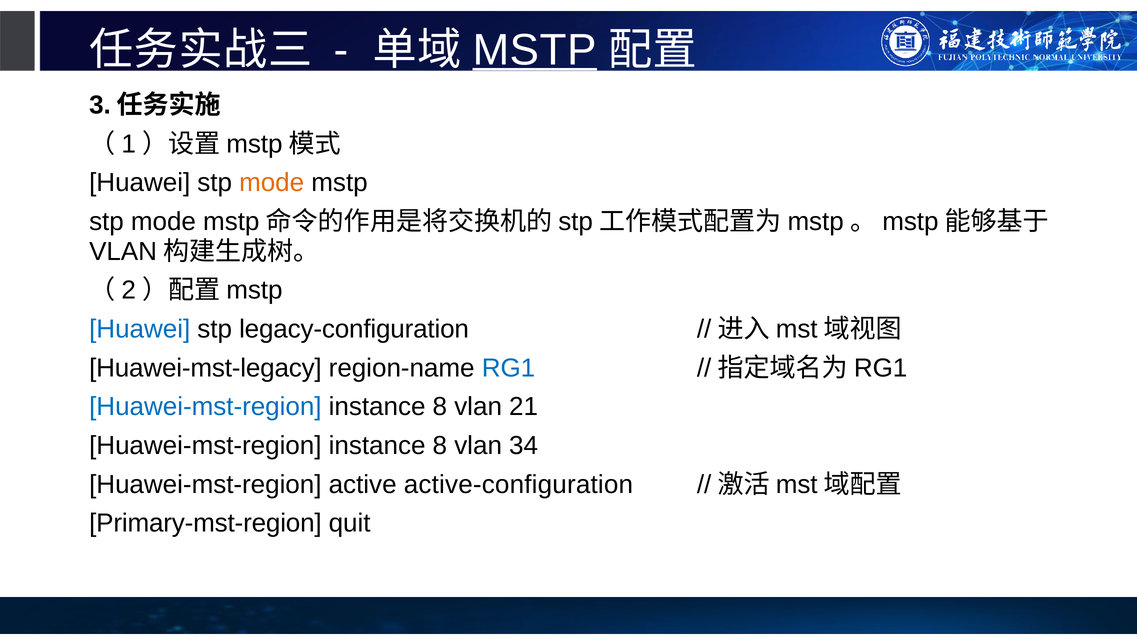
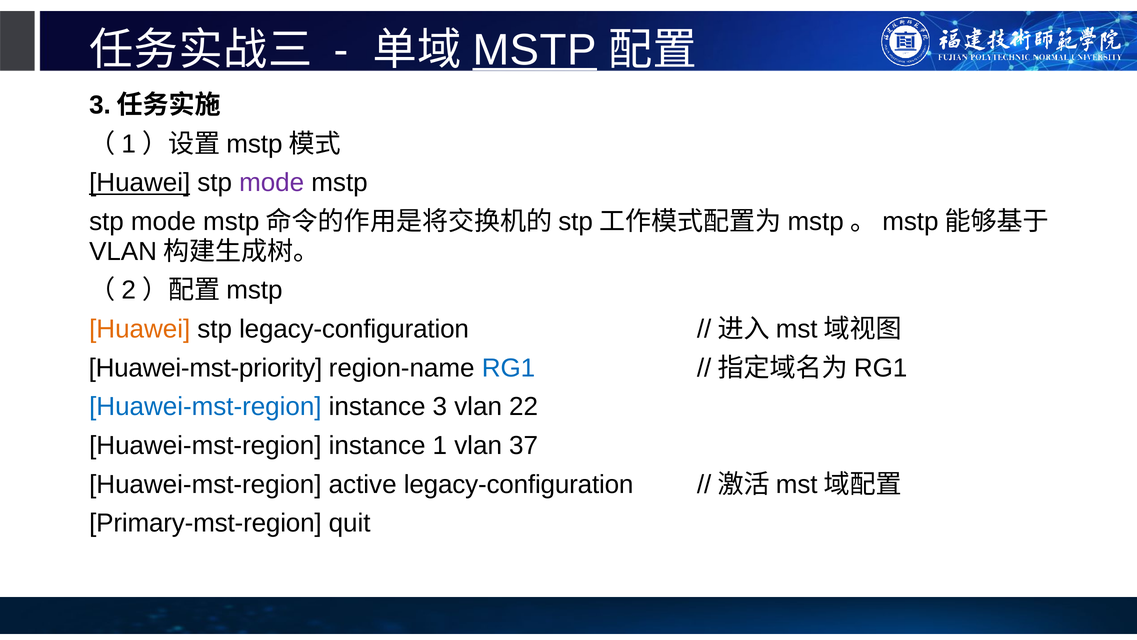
Huawei underline: none -> present (140, 183)
mode colour: orange -> purple (272, 183)
Huawei colour: blue -> orange (140, 329)
Huawei-mst-legacy: Huawei-mst-legacy -> Huawei-mst-priority (205, 368)
8: 8 -> 3 (440, 406)
21: 21 -> 22 (524, 406)
8: 8 -> 1 (440, 445)
34: 34 -> 37 (524, 445)
active active-configuration: active-configuration -> legacy-configuration (519, 484)
